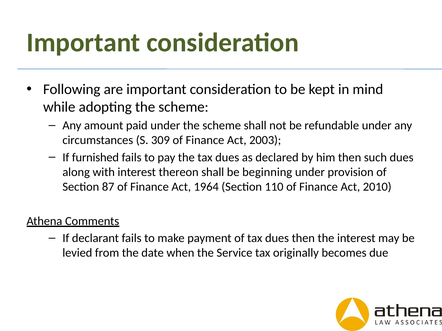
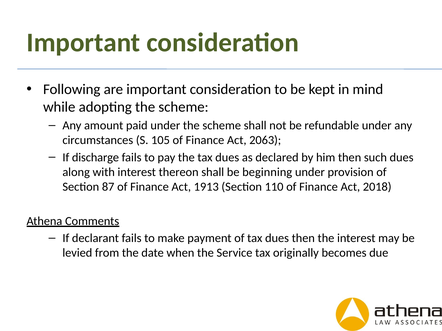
309: 309 -> 105 (160, 140)
2003: 2003 -> 2063 (265, 140)
furnished: furnished -> discharge (95, 158)
1964: 1964 -> 1913 (206, 187)
2010: 2010 -> 2018 (377, 187)
